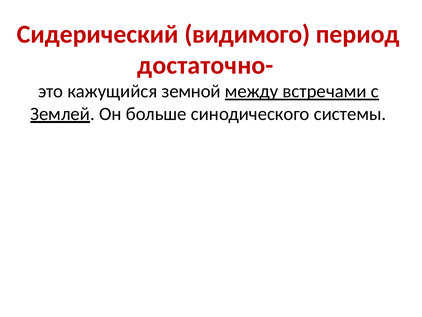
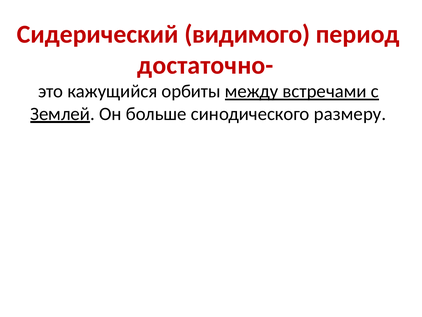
земной: земной -> орбиты (191, 91)
системы: системы -> размеру (350, 114)
